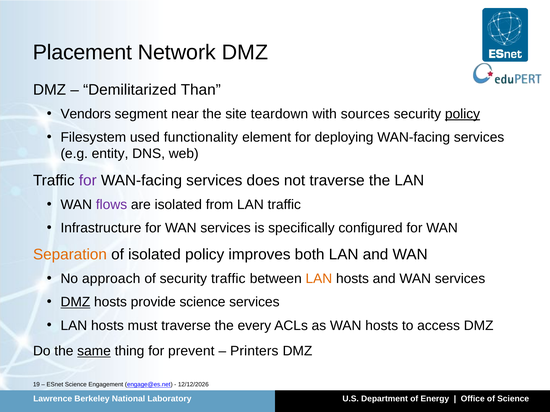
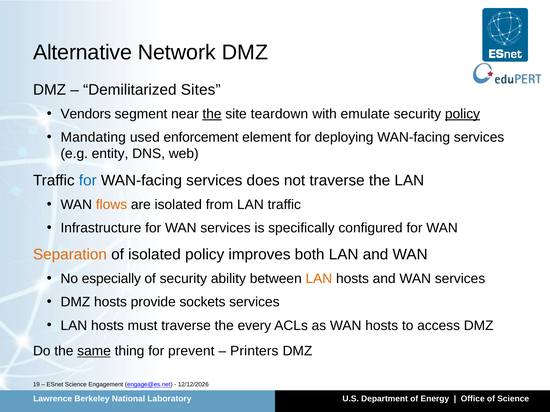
Placement: Placement -> Alternative (83, 52)
Than: Than -> Sites (201, 90)
the underline: none -> present (212, 114)
sources: sources -> emulate (365, 114)
Filesystem: Filesystem -> Mandating (93, 137)
functionality: functionality -> enforcement (201, 137)
for colour: purple -> blue (88, 181)
flows colour: purple -> orange (111, 205)
approach: approach -> especially (111, 279)
security traffic: traffic -> ability (228, 279)
DMZ underline: present -> none (75, 302)
provide science: science -> sockets (203, 302)
